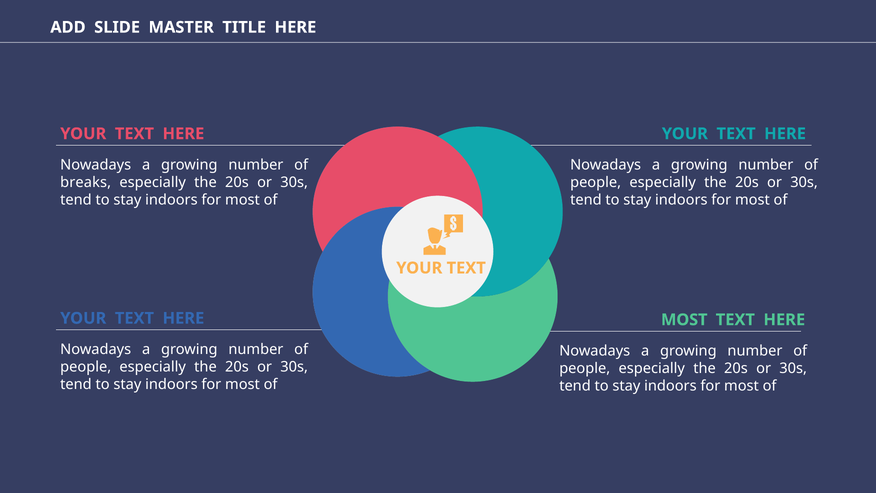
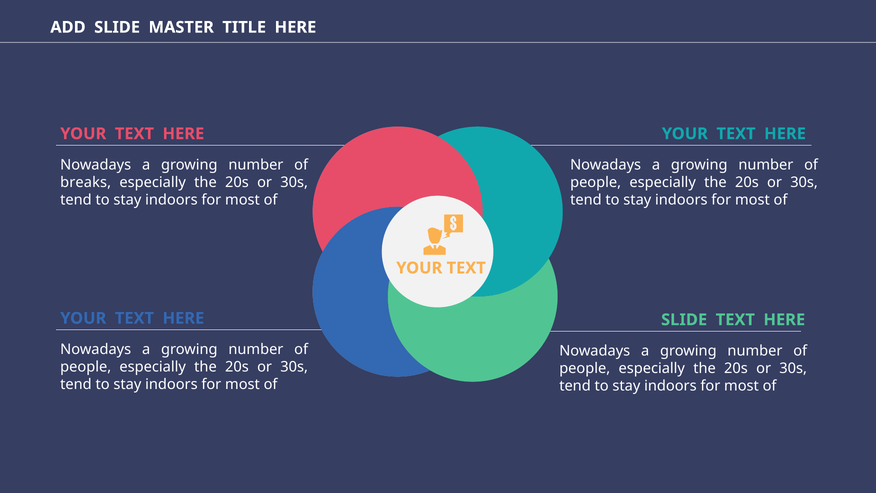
MOST: MOST -> SLIDE (684, 320)
